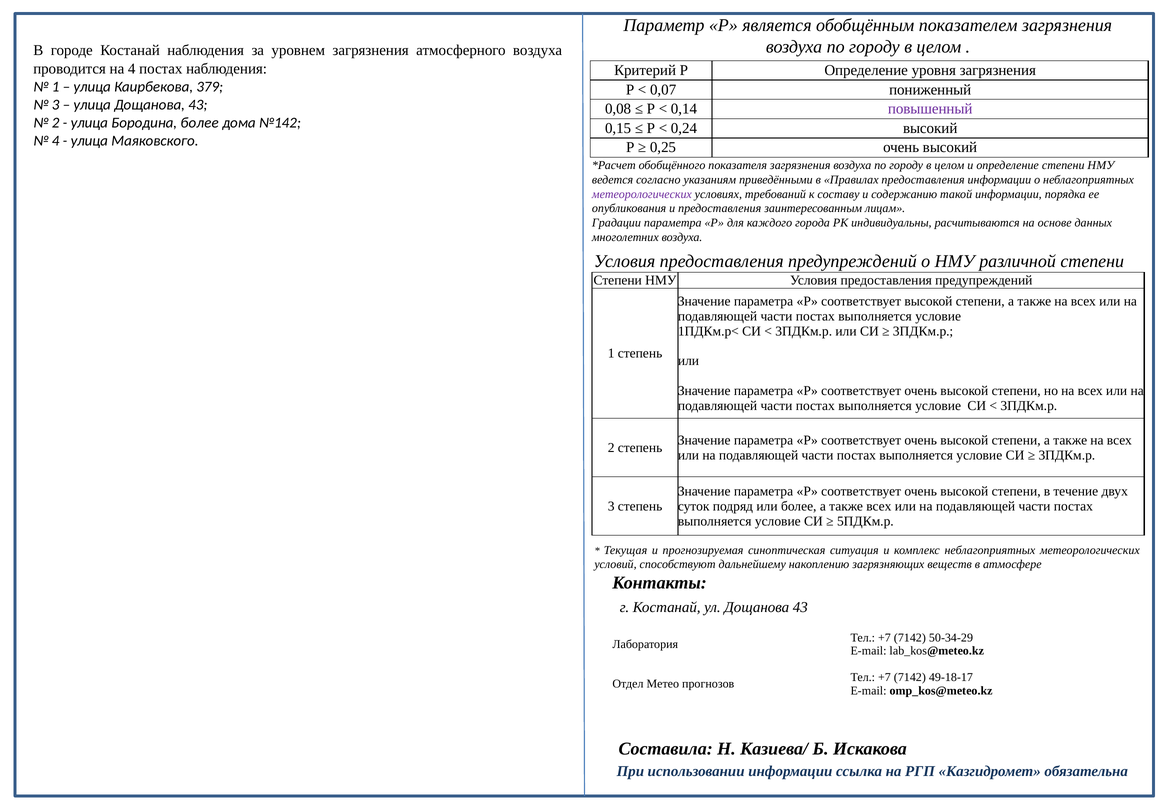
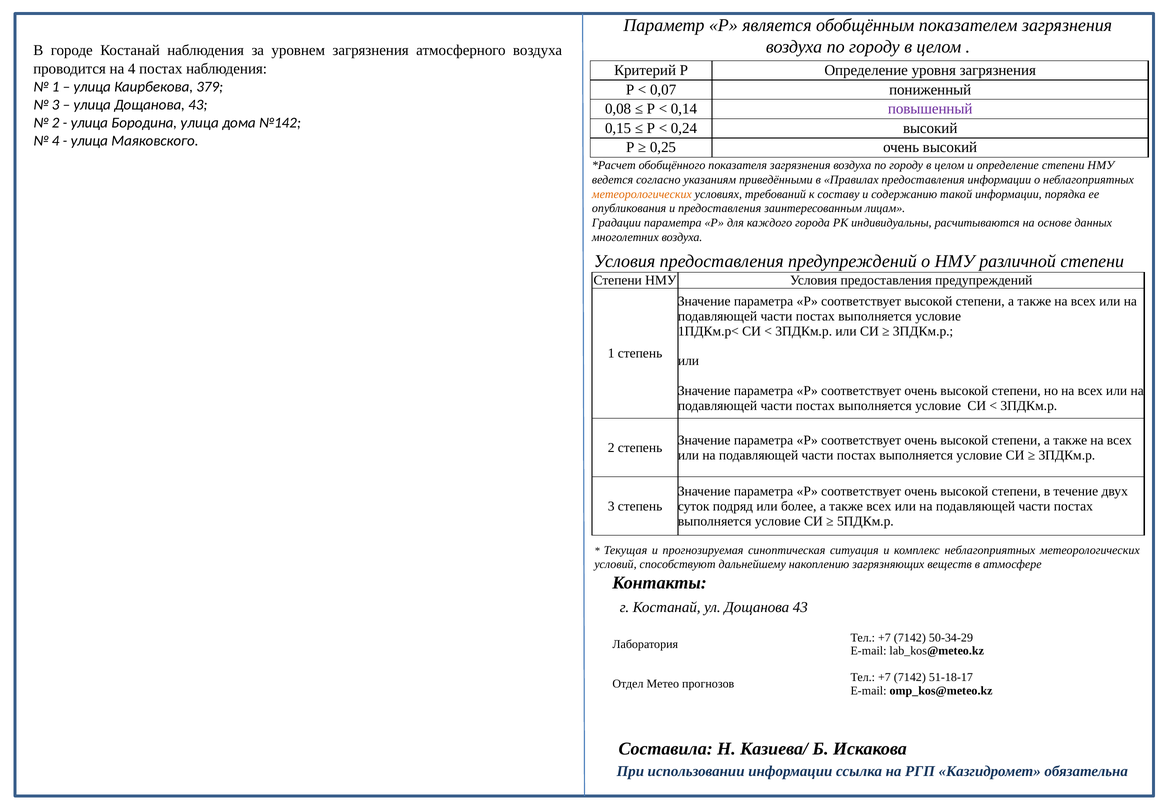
Бородина более: более -> улица (200, 123)
метеорологических colour: purple -> orange (642, 194)
49-18-17: 49-18-17 -> 51-18-17 (951, 677)
